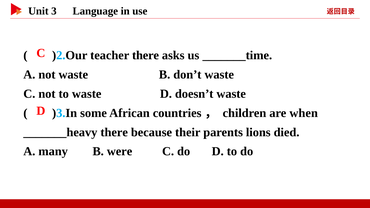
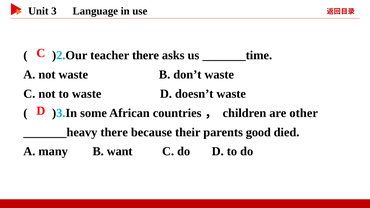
when: when -> other (304, 113)
lions: lions -> good (258, 132)
were: were -> want (120, 152)
